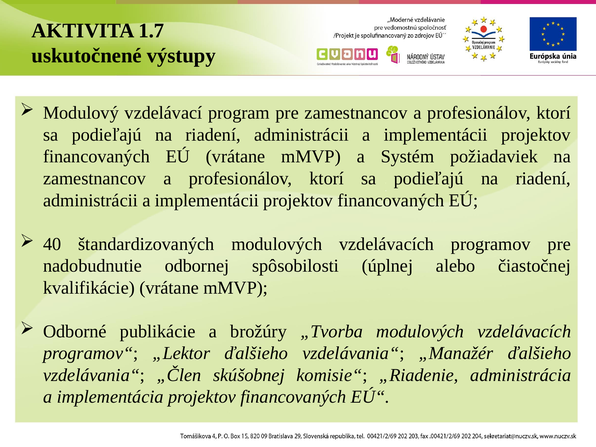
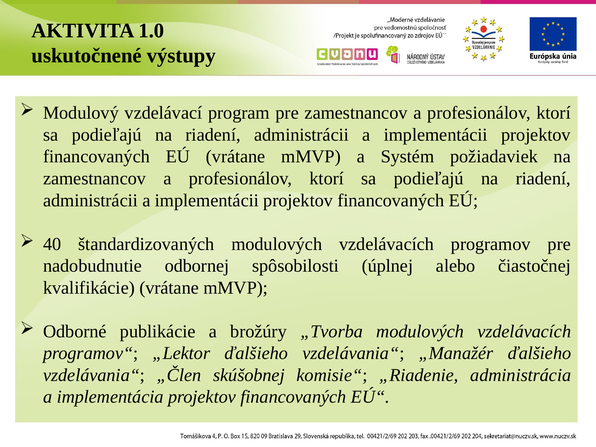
1.7: 1.7 -> 1.0 (151, 31)
